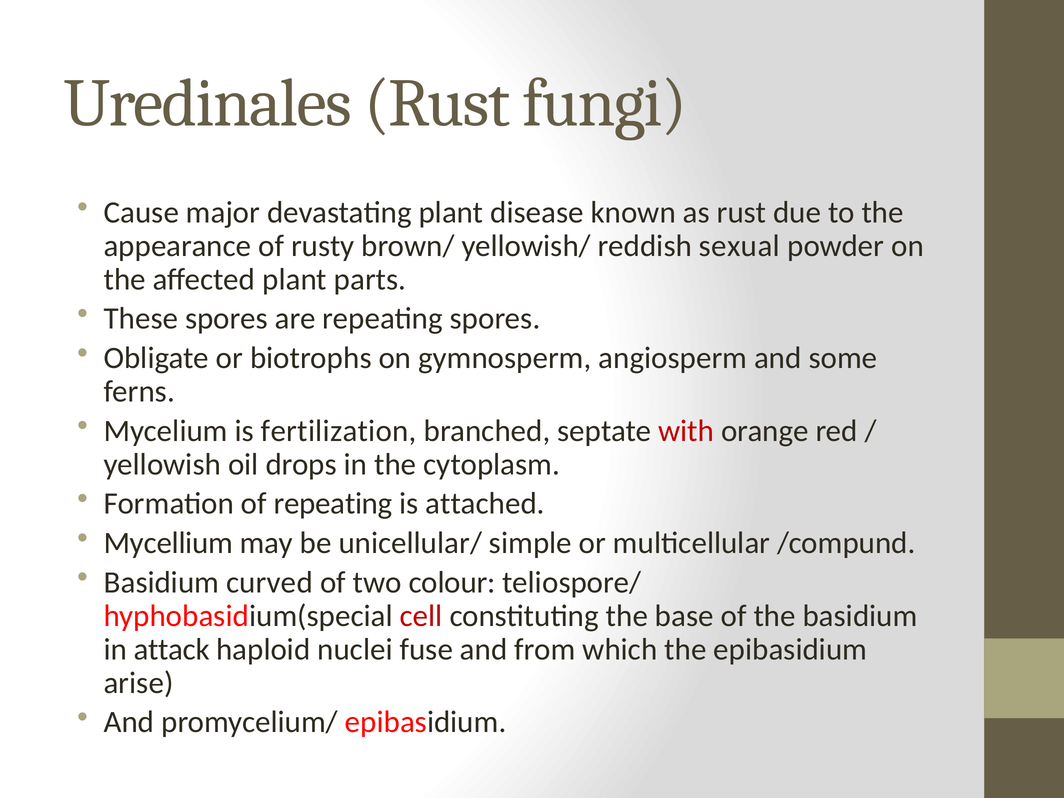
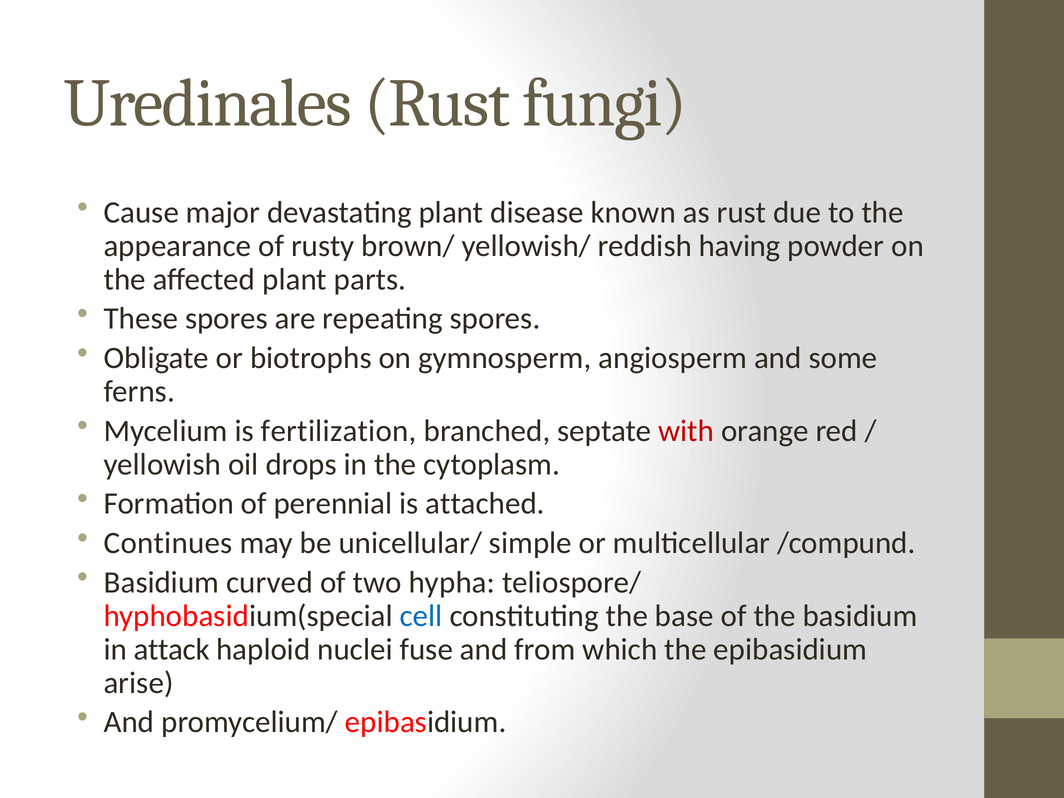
sexual: sexual -> having (740, 246)
of repeating: repeating -> perennial (333, 504)
Mycellium: Mycellium -> Continues (168, 543)
colour: colour -> hypha (452, 582)
cell colour: red -> blue (421, 616)
